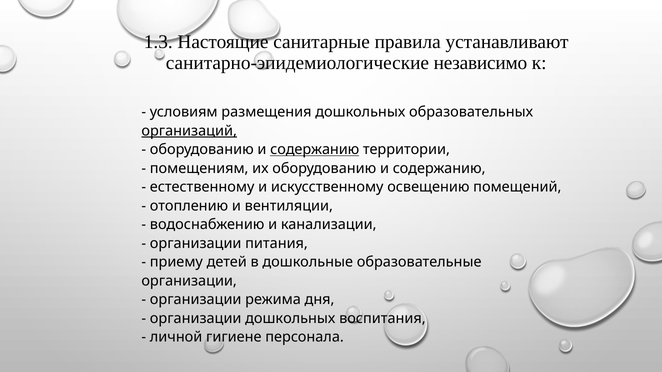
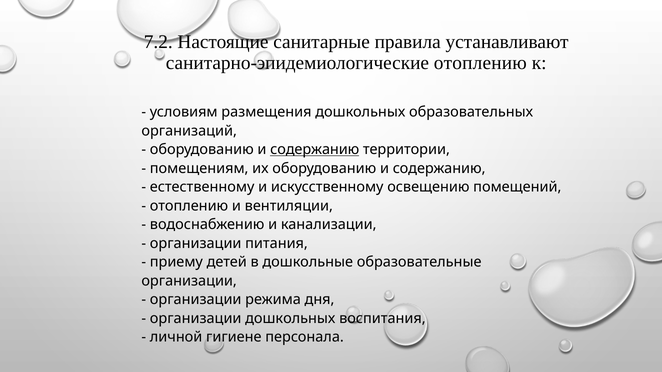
1.3: 1.3 -> 7.2 (158, 42)
санитарно-эпидемиологические независимо: независимо -> отоплению (480, 63)
организаций underline: present -> none (189, 131)
